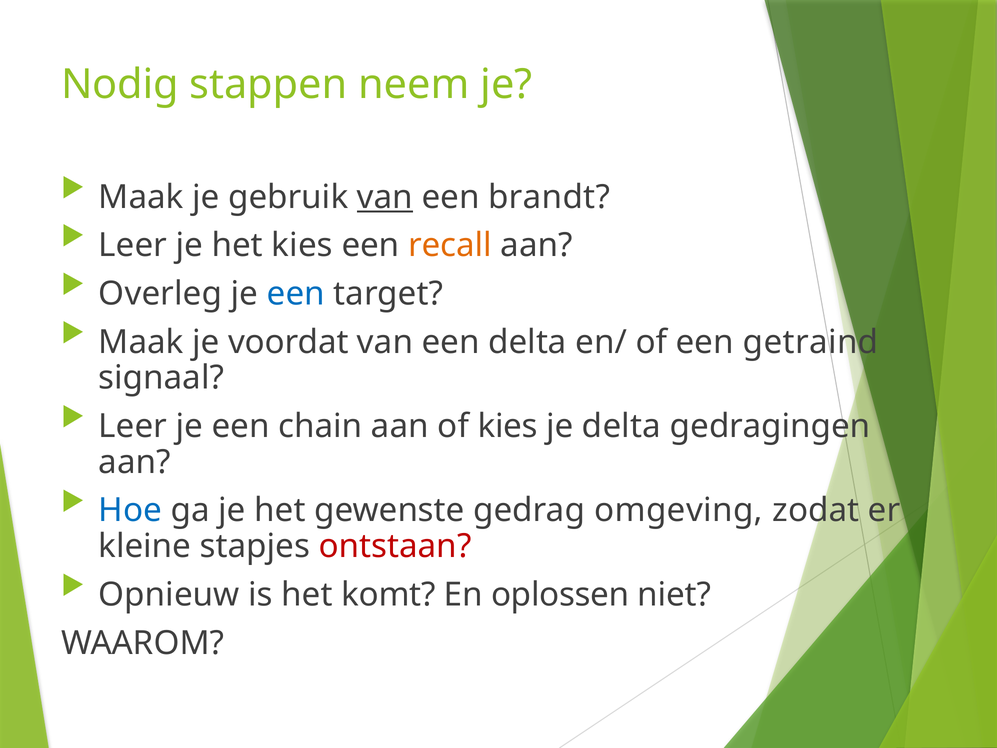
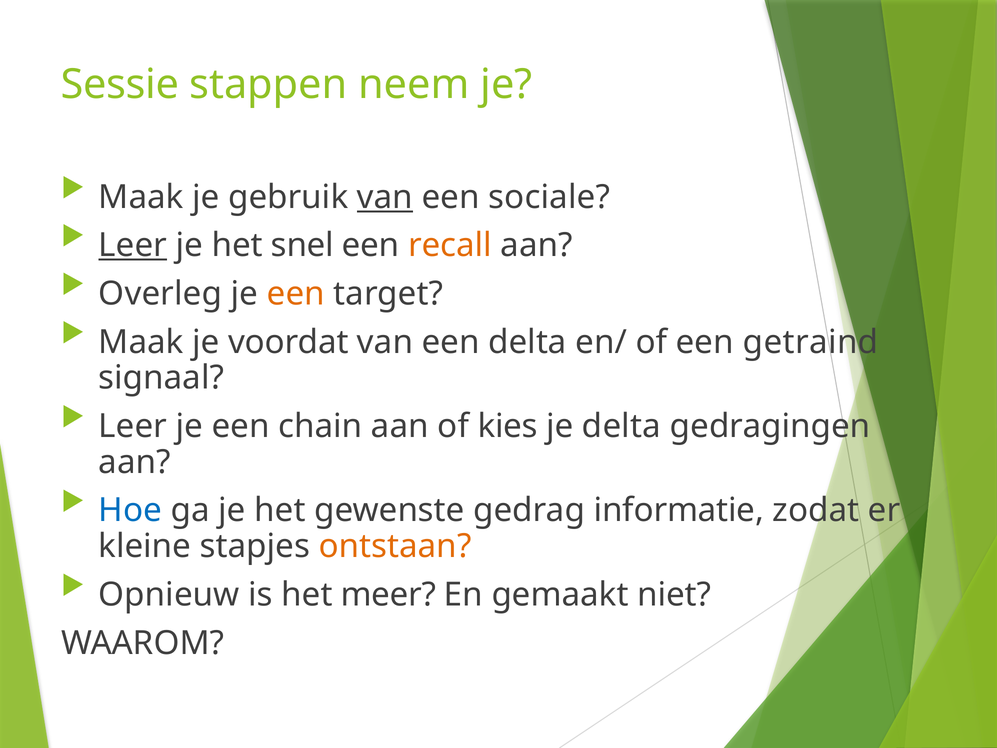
Nodig: Nodig -> Sessie (120, 85)
brandt: brandt -> sociale (549, 197)
Leer underline: none -> present (133, 245)
het kies: kies -> snel (302, 245)
een colour: blue -> orange (296, 294)
omgeving: omgeving -> informatie (679, 510)
ontstaan colour: red -> orange (395, 546)
komt: komt -> meer (388, 595)
oplossen: oplossen -> gemaakt (560, 595)
